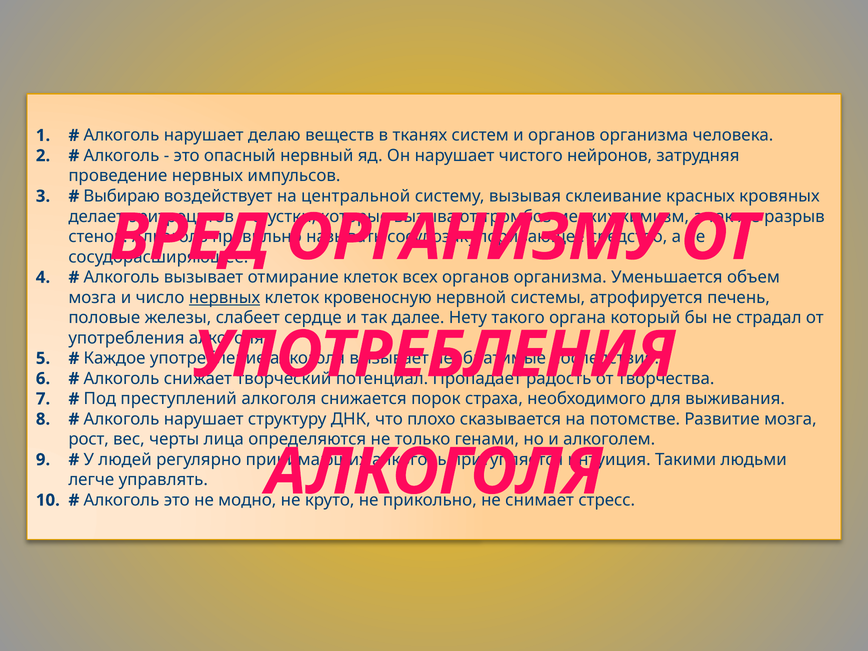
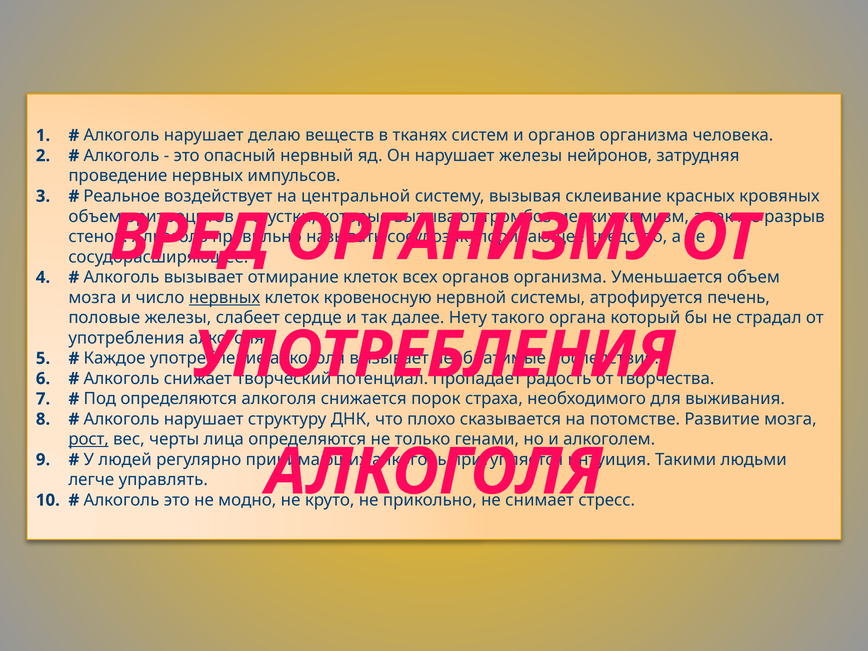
нарушает чистого: чистого -> железы (531, 156)
Выбираю: Выбираю -> Реальное (122, 196)
делает-эритроцитов: делает-эритроцитов -> объем-эритроцитов (151, 216)
Под преступлений: преступлений -> определяются (179, 399)
рост underline: none -> present (89, 439)
